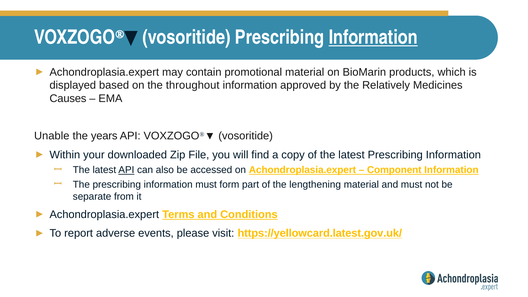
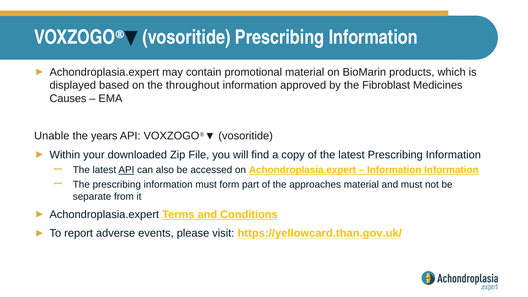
Information underline: present -> none (373, 37)
Relatively: Relatively -> Fibroblast (386, 85)
Component: Component -> Information (394, 170)
lengthening: lengthening -> approaches (315, 185)
https://yellowcard.latest.gov.uk/: https://yellowcard.latest.gov.uk/ -> https://yellowcard.than.gov.uk/ (320, 233)
